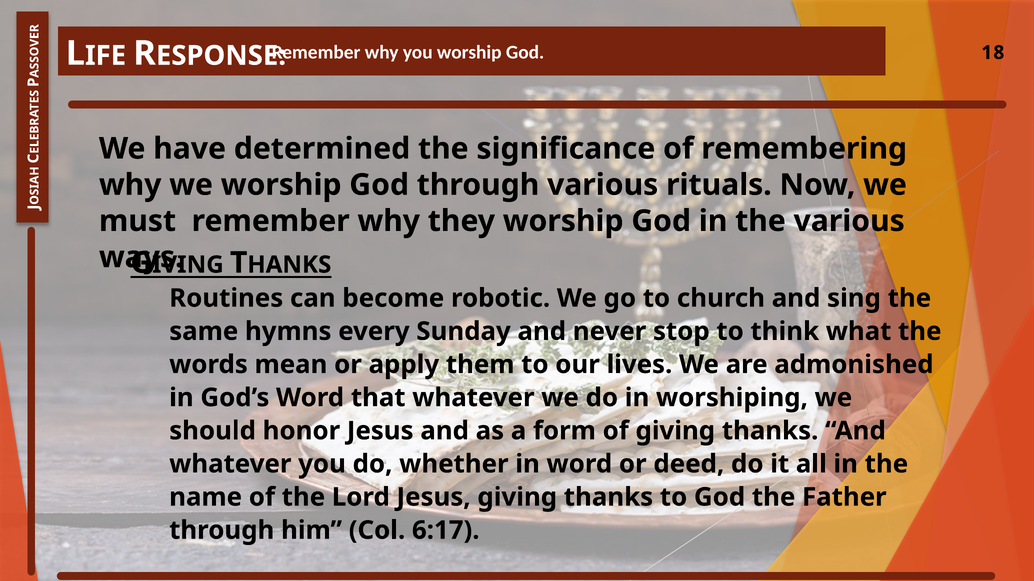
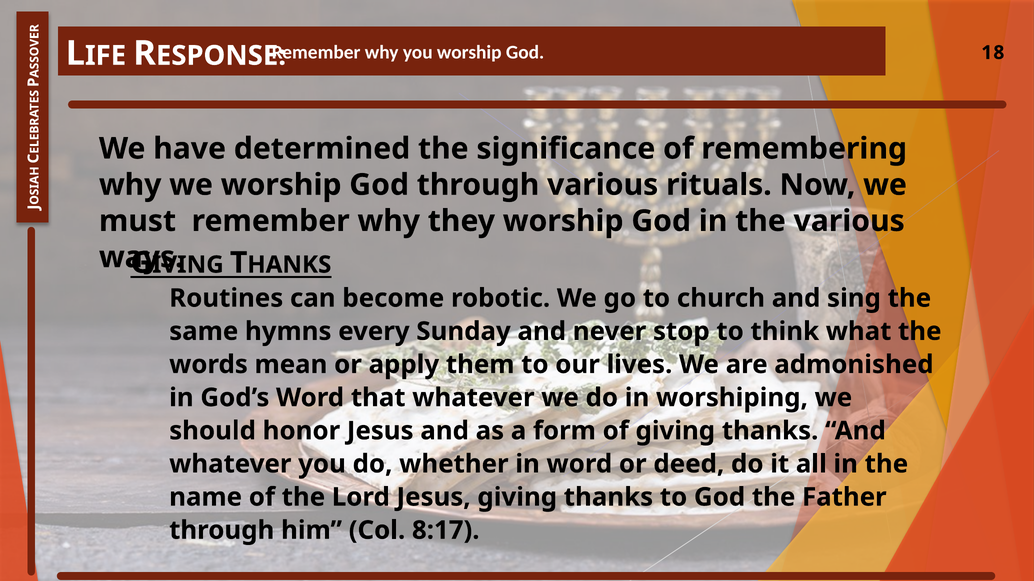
6:17: 6:17 -> 8:17 (446, 531)
